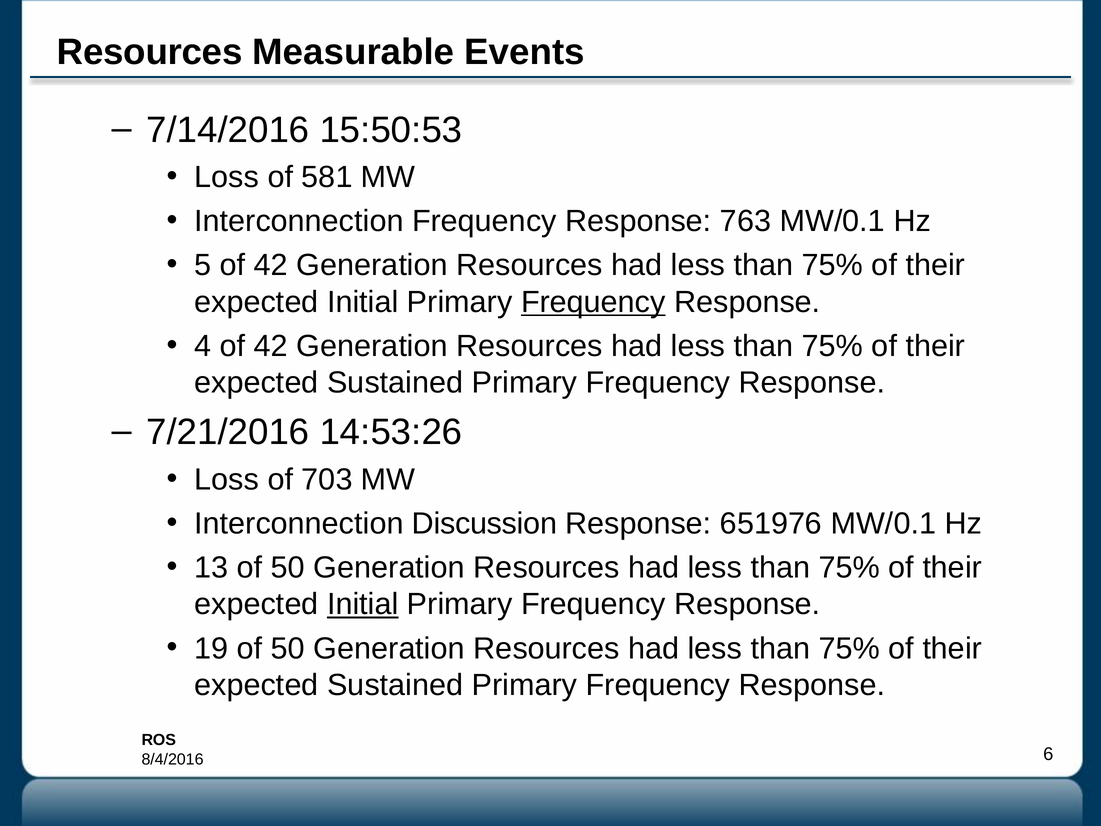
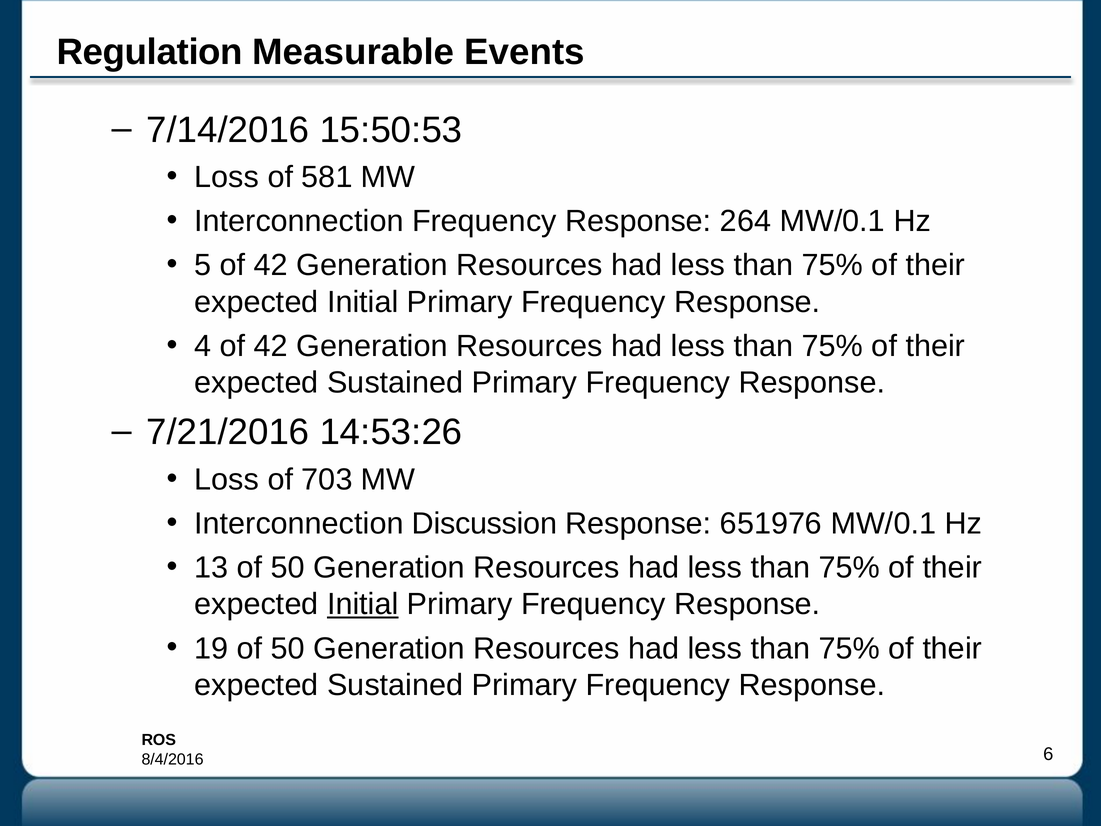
Resources: Resources -> Regulation (150, 52)
763: 763 -> 264 (746, 221)
Frequency underline: present -> none (593, 302)
